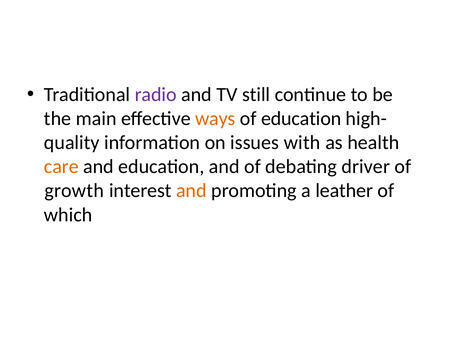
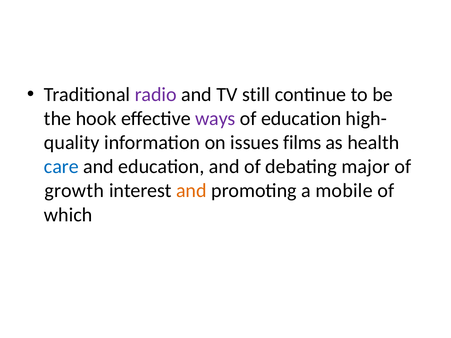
main: main -> hook (96, 119)
ways colour: orange -> purple (215, 119)
with: with -> films (302, 143)
care colour: orange -> blue (61, 167)
driver: driver -> major (366, 167)
leather: leather -> mobile (344, 191)
